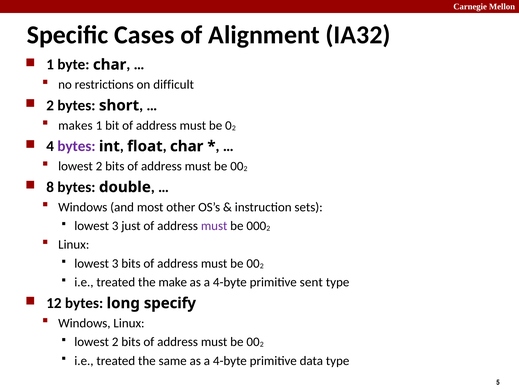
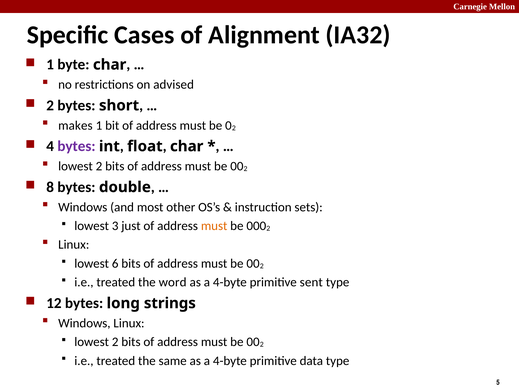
difficult: difficult -> advised (174, 85)
must colour: purple -> orange (214, 226)
3: 3 -> 6 (115, 264)
make: make -> word (173, 282)
specify: specify -> strings (170, 303)
